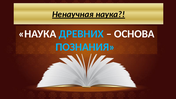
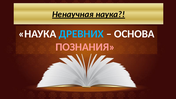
ПОЗНАНИЯ colour: light blue -> pink (85, 47)
